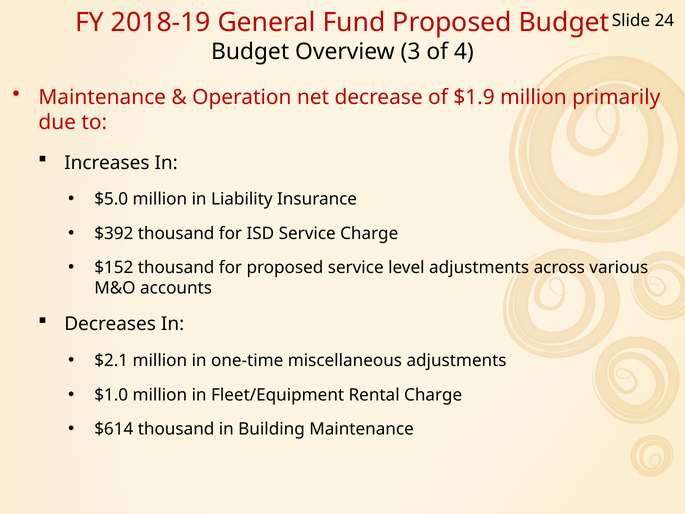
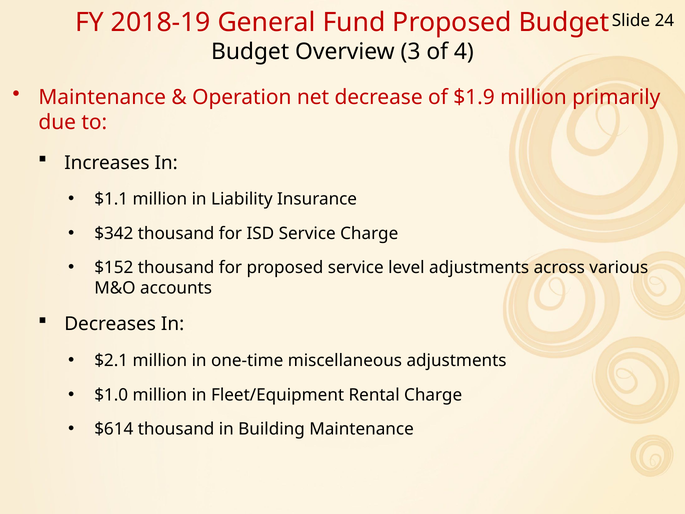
$5.0: $5.0 -> $1.1 (111, 199)
$392: $392 -> $342 (114, 233)
